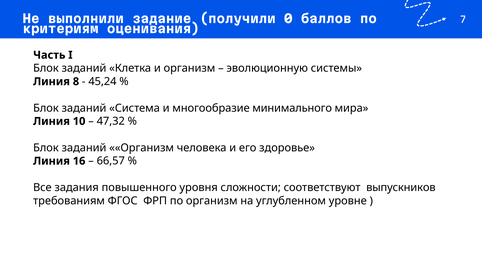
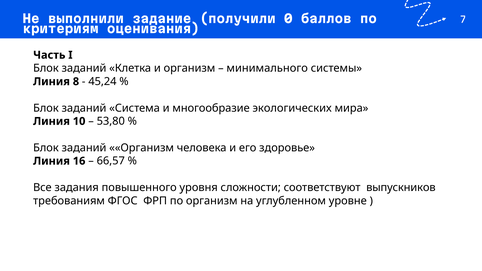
эволюционную: эволюционную -> минимального (267, 68)
минимального: минимального -> экологических (292, 108)
47,32: 47,32 -> 53,80 (111, 121)
